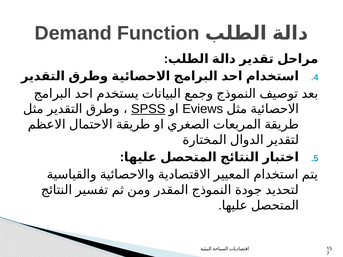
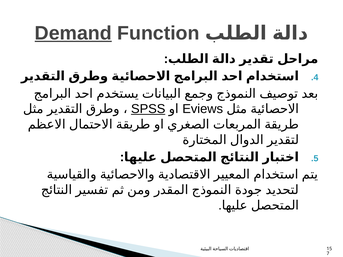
Demand underline: none -> present (73, 33)
